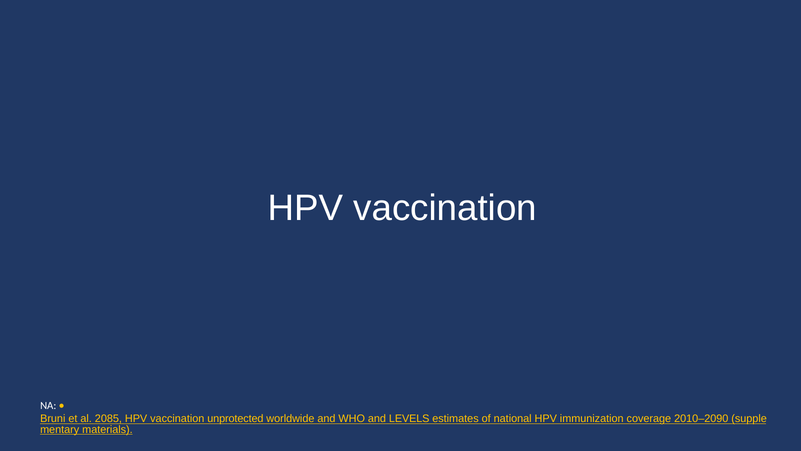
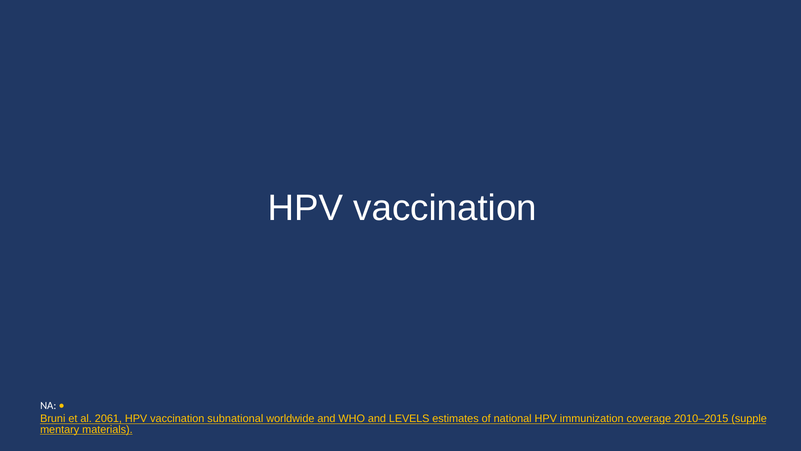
2085: 2085 -> 2061 (108, 418)
unprotected: unprotected -> subnational (235, 418)
2010–2090: 2010–2090 -> 2010–2015 (701, 418)
